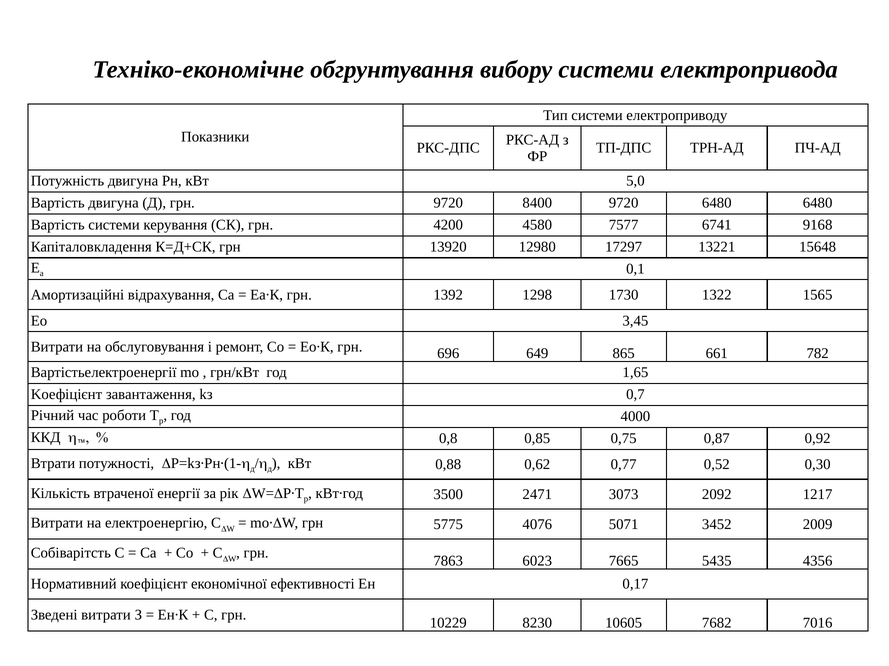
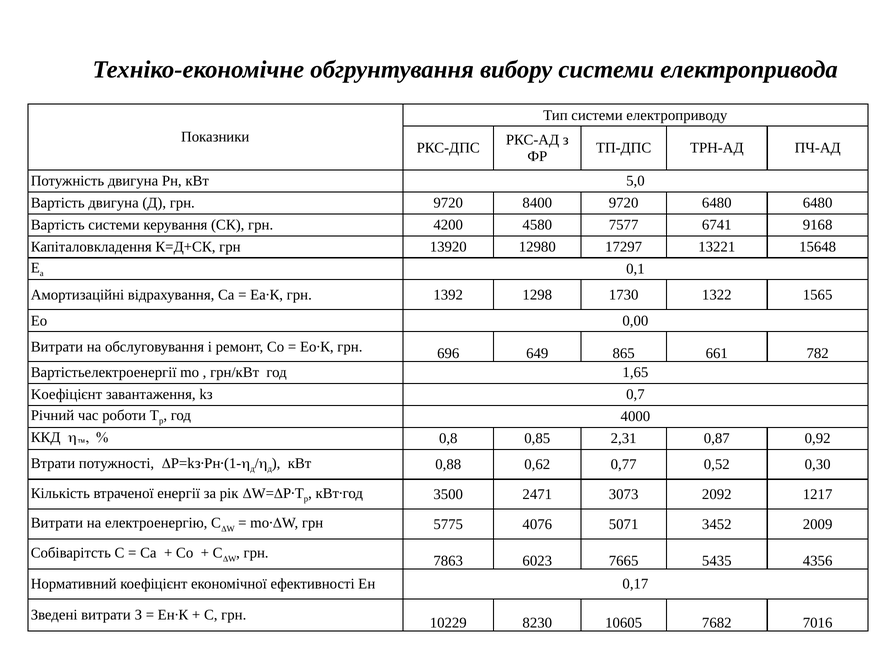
3,45: 3,45 -> 0,00 (635, 321)
0,75: 0,75 -> 2,31 (624, 439)
